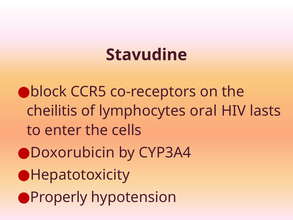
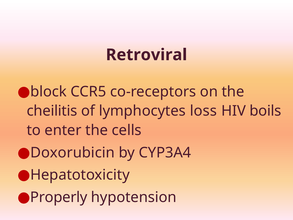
Stavudine: Stavudine -> Retroviral (146, 55)
oral: oral -> loss (203, 111)
lasts: lasts -> boils (265, 111)
